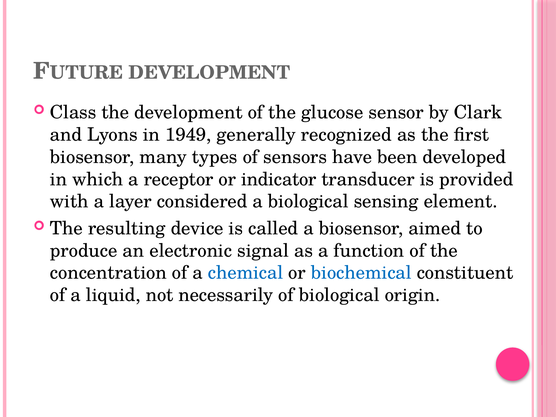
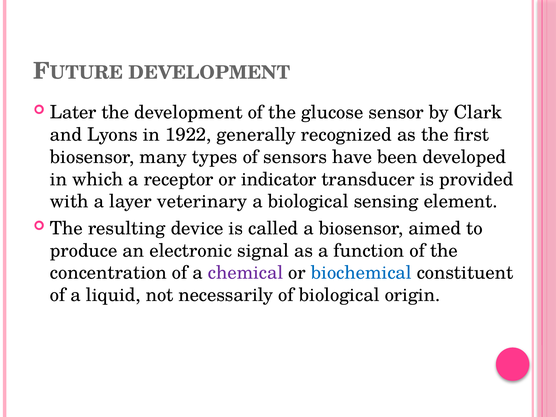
Class: Class -> Later (73, 113)
1949: 1949 -> 1922 (188, 135)
considered: considered -> veterinary (202, 201)
chemical colour: blue -> purple (246, 273)
